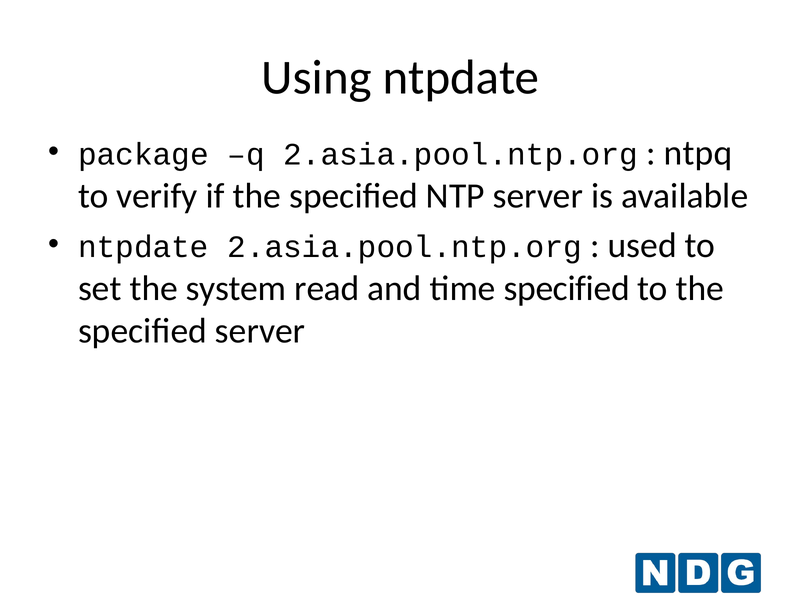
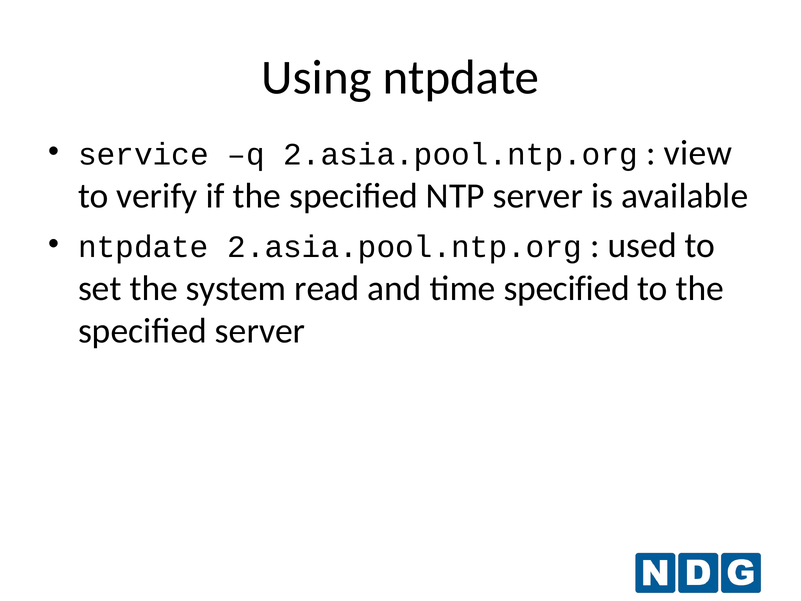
package: package -> service (143, 154)
ntpq: ntpq -> view (698, 153)
